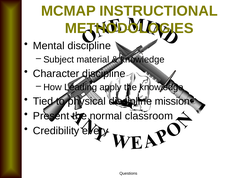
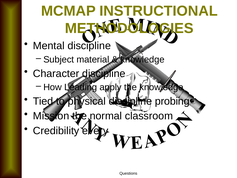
mission: mission -> probing (172, 101)
Present: Present -> Mission (51, 116)
